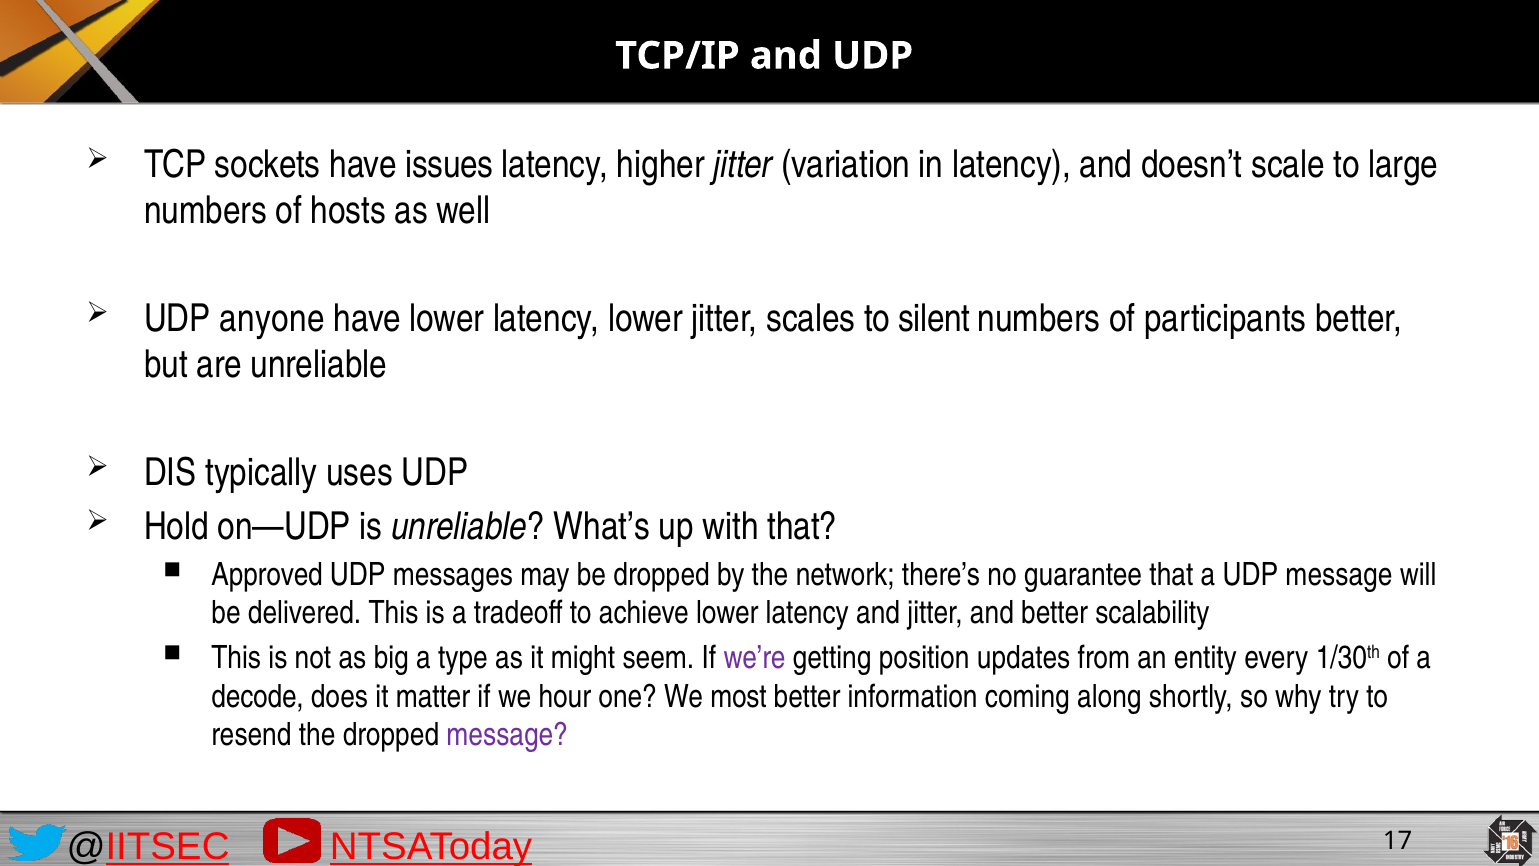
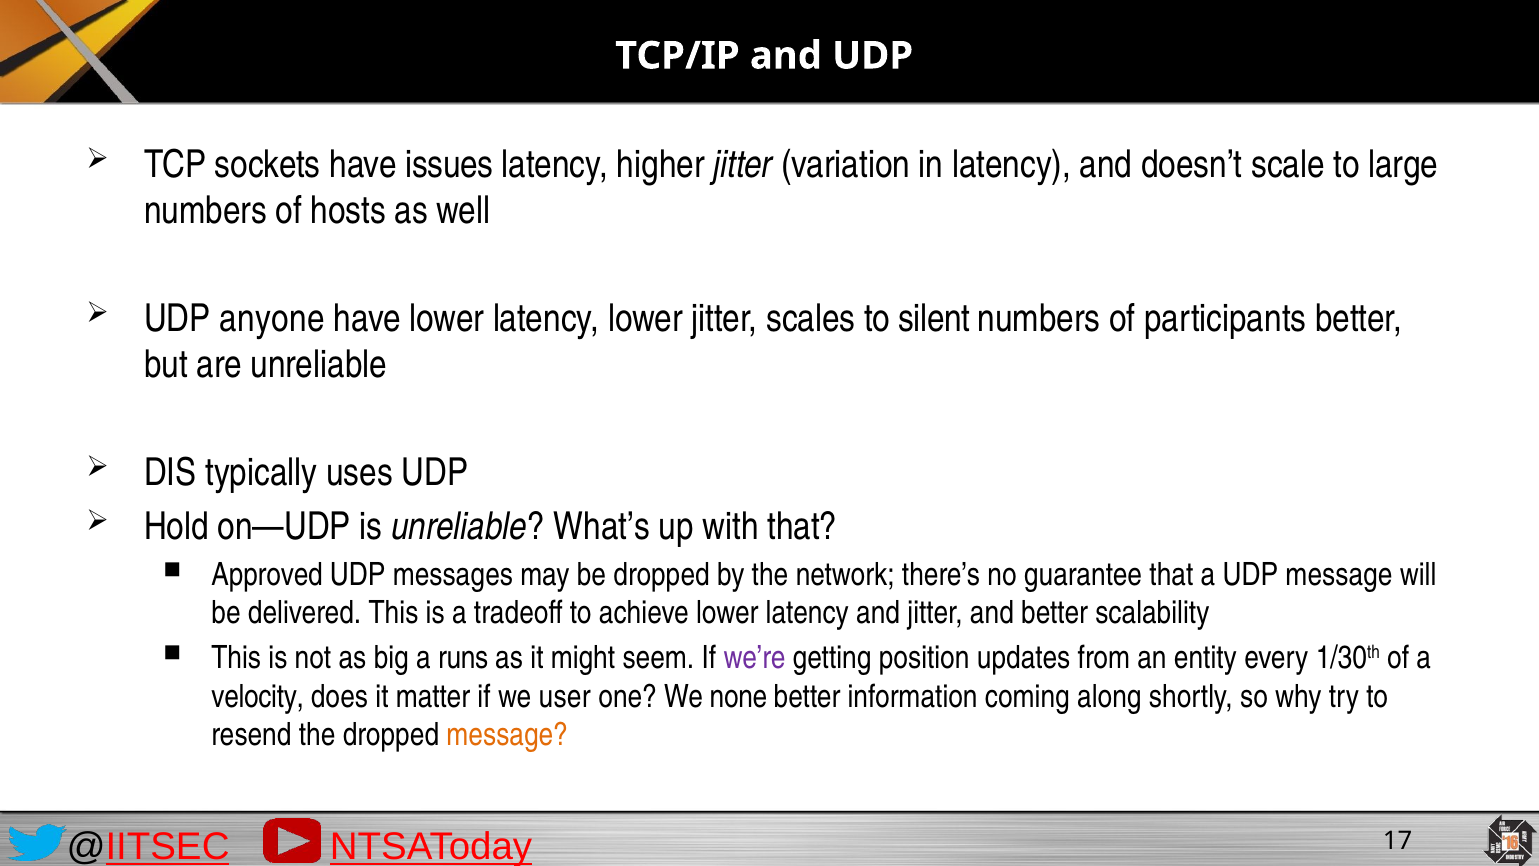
type: type -> runs (463, 658)
decode: decode -> velocity (258, 696)
hour: hour -> user (565, 696)
most: most -> none (739, 696)
message colour: purple -> orange (507, 735)
